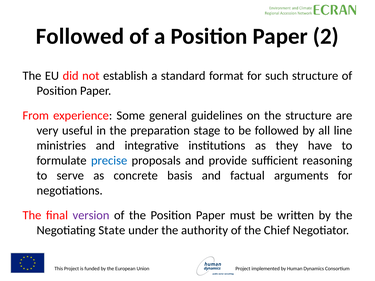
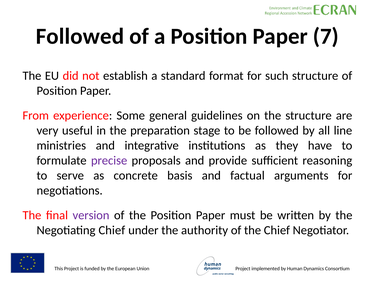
2: 2 -> 7 (326, 36)
precise colour: blue -> purple (109, 161)
Negotiating State: State -> Chief (112, 230)
